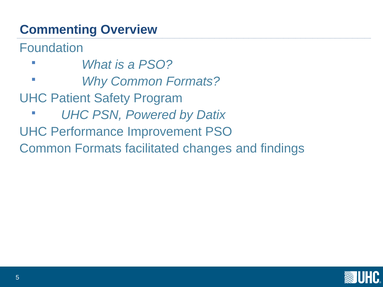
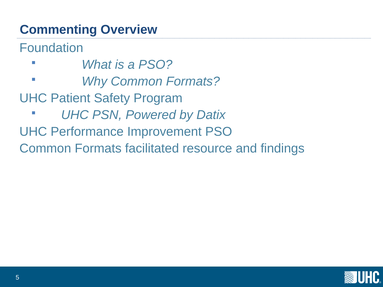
changes: changes -> resource (207, 149)
